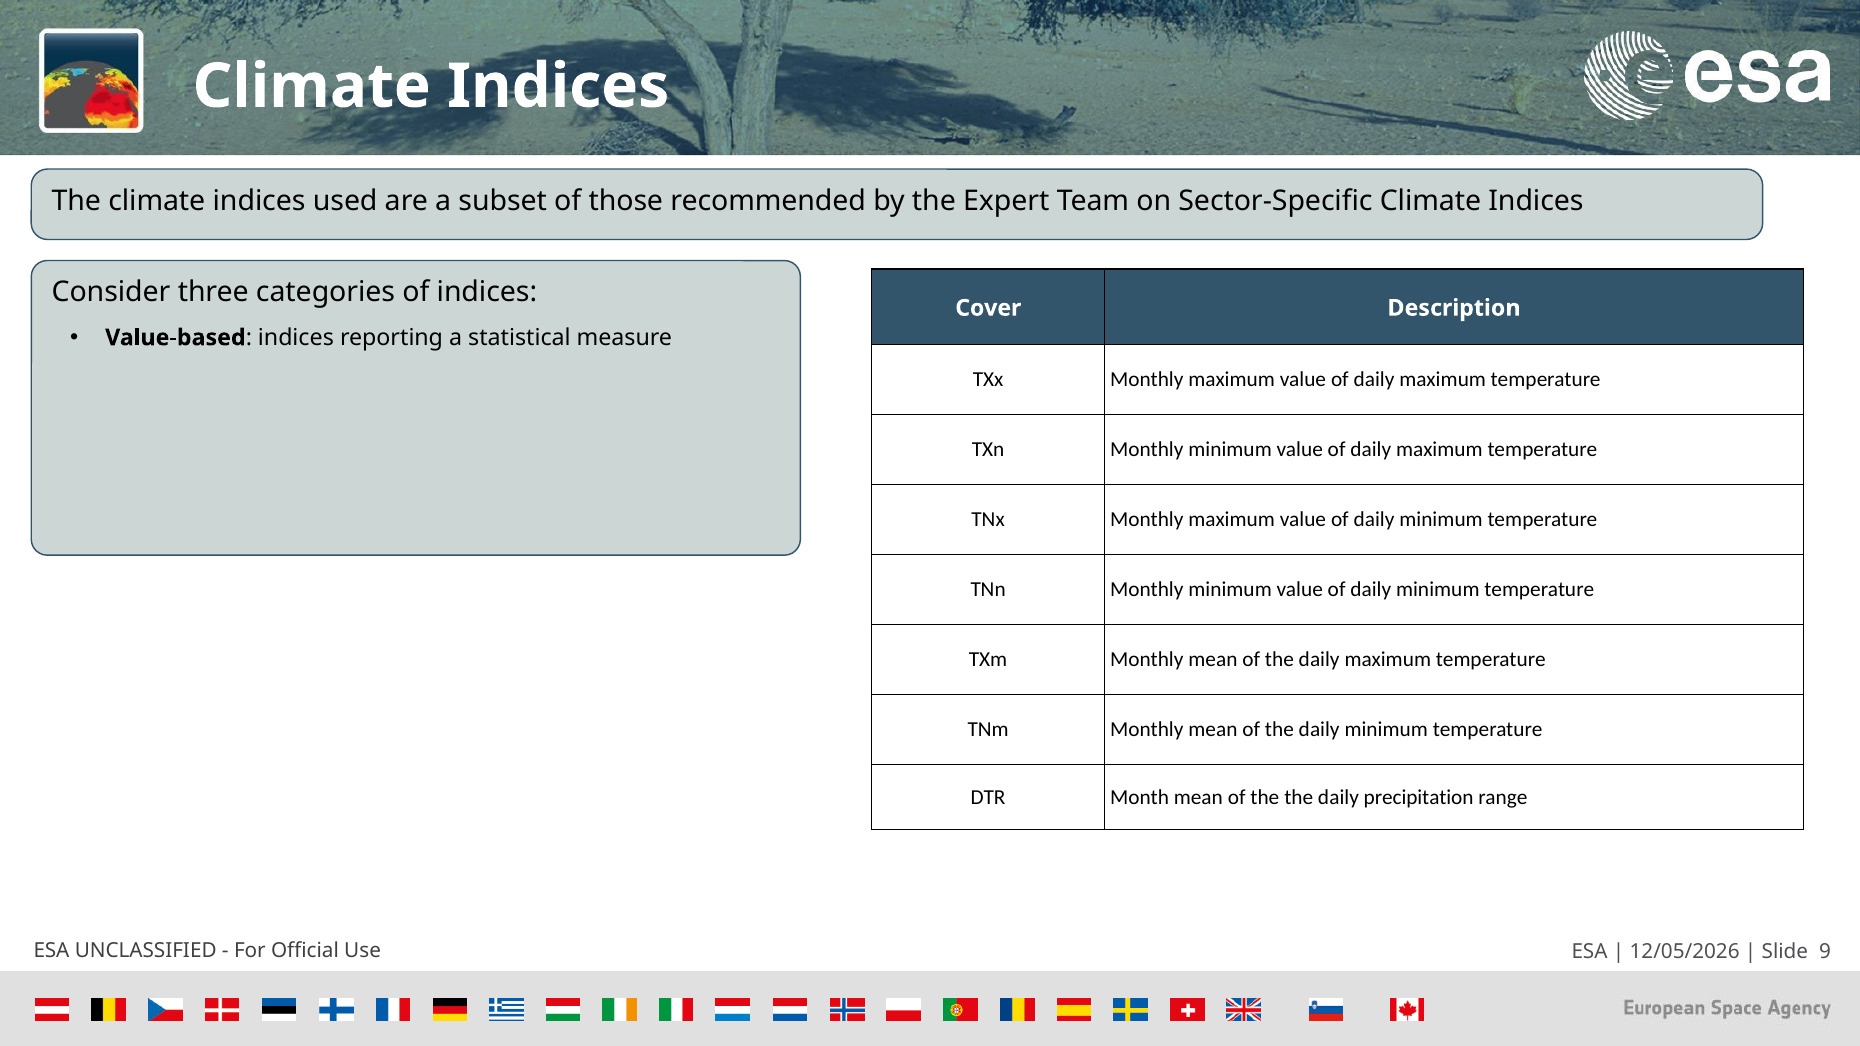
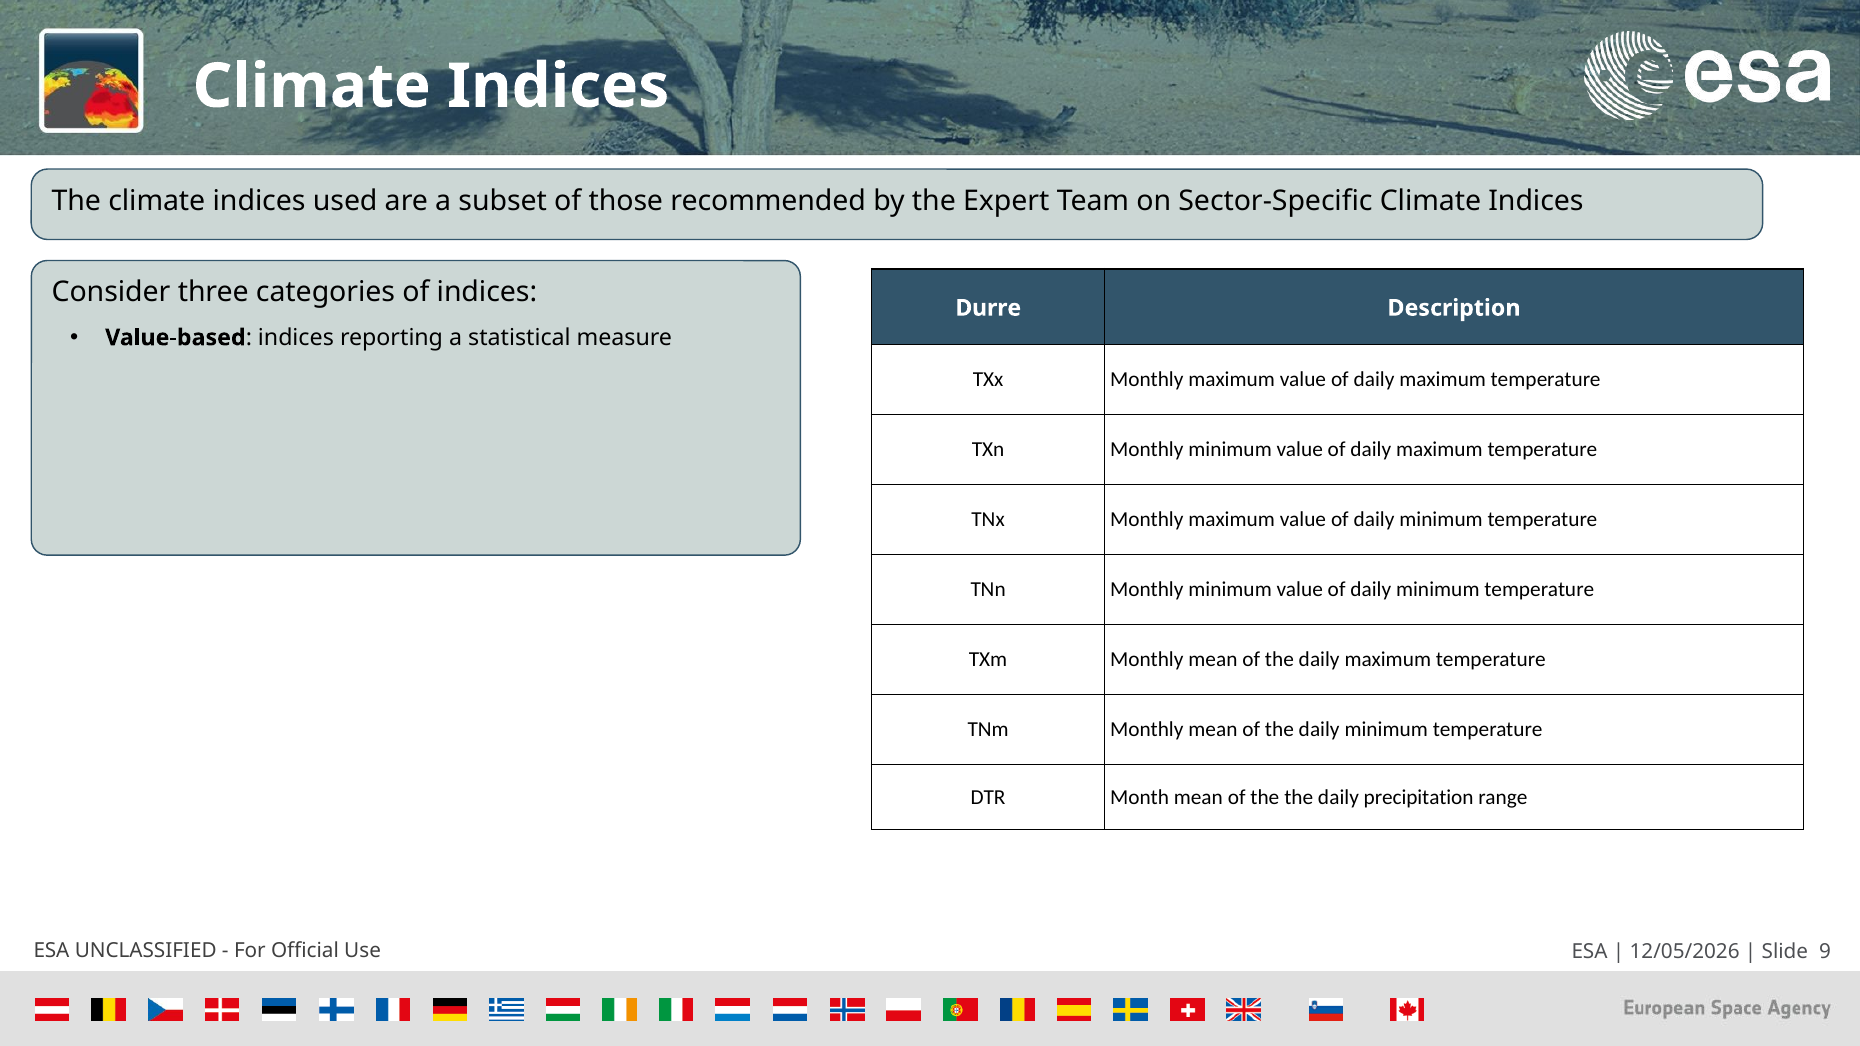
Cover: Cover -> Durre (988, 308)
